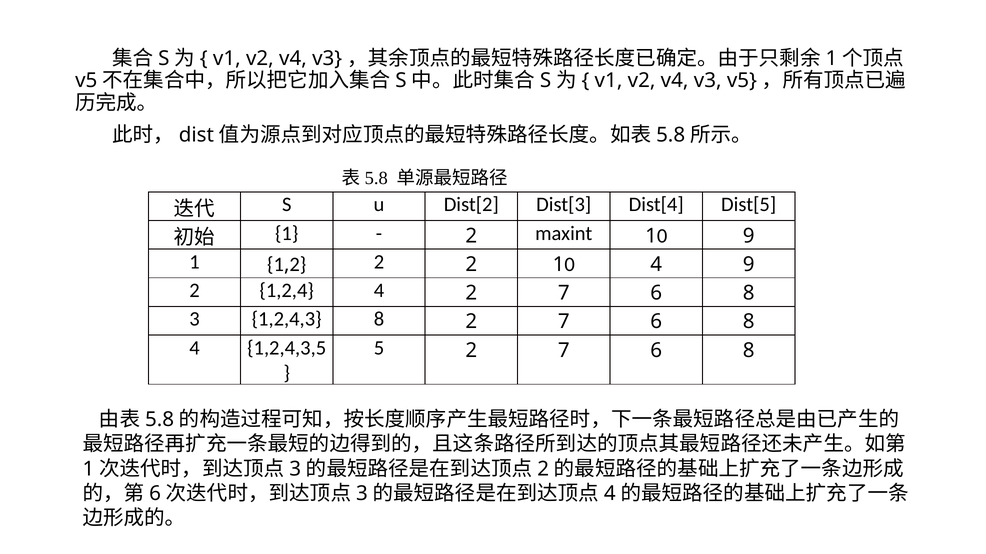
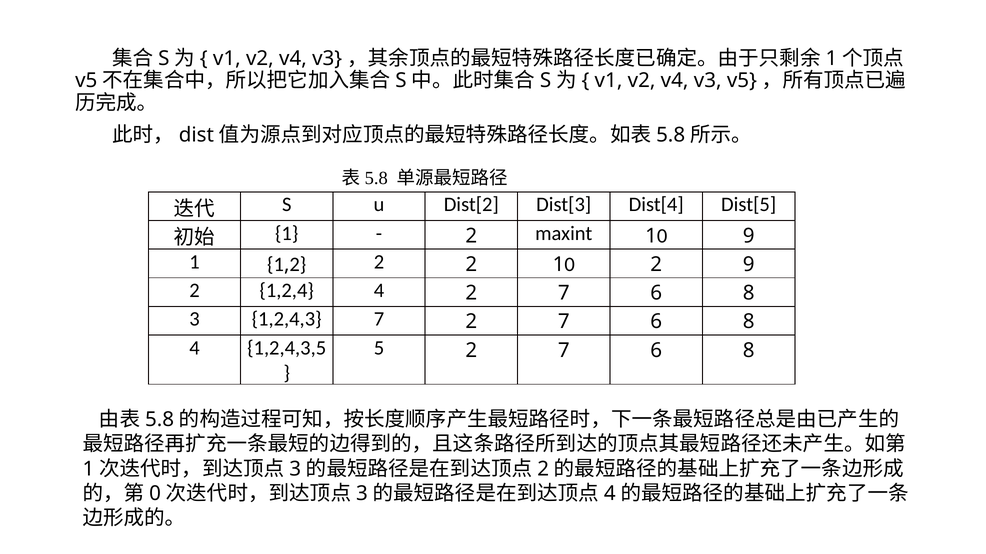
4: 4 -> 2 (656, 265)
1,2,4,3 8: 8 -> 7 (379, 320)
6: 6 -> 0 (155, 494)
